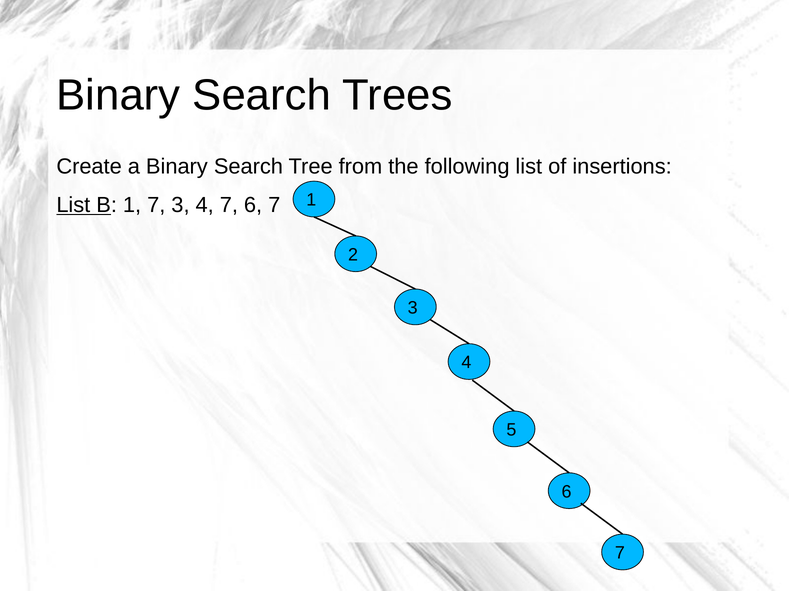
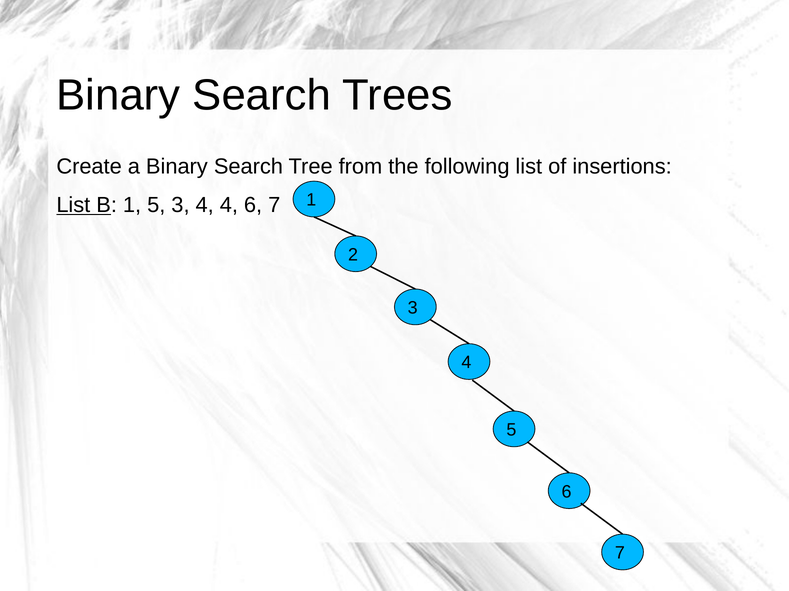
1 7: 7 -> 5 (156, 205)
4 7: 7 -> 4 (229, 205)
